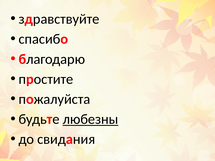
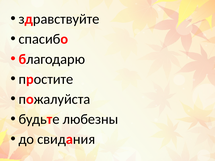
любезны underline: present -> none (91, 119)
